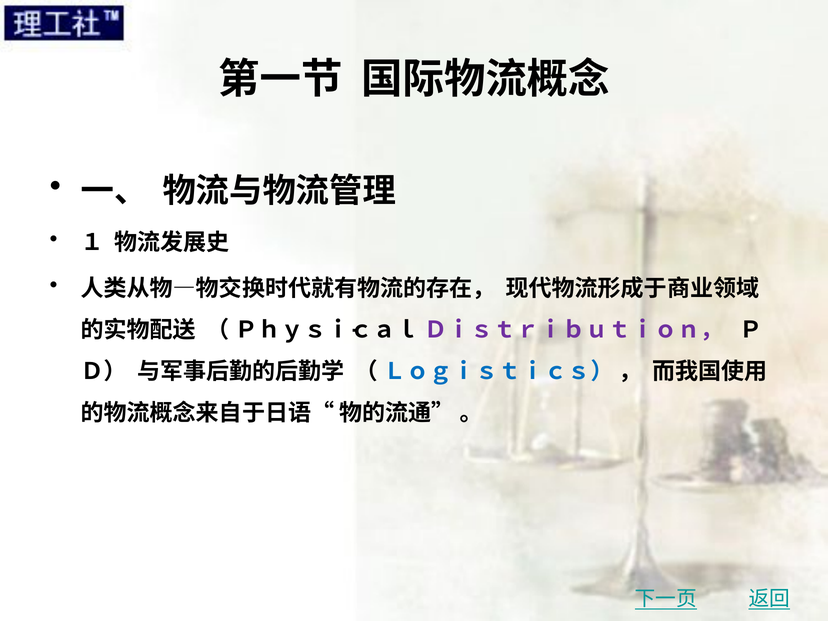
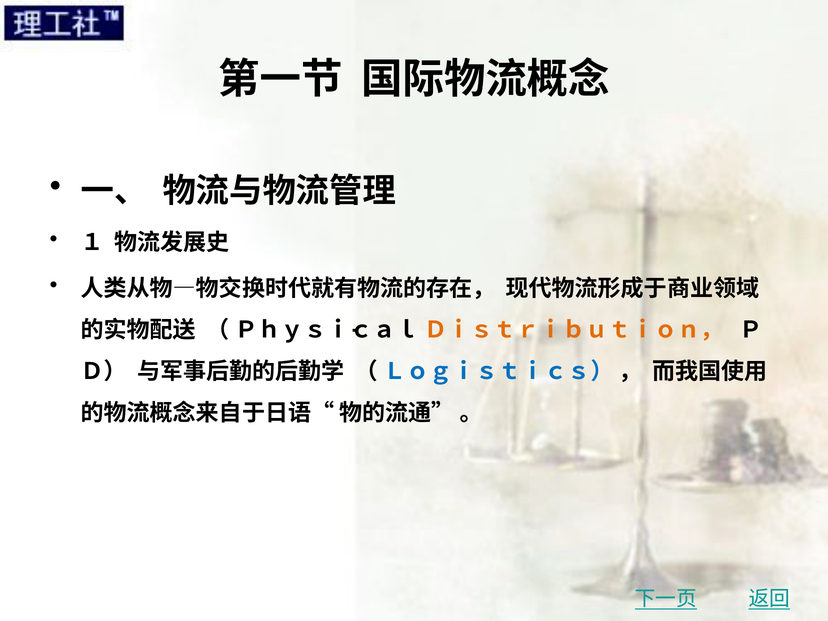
Ｄｉｓｔｒｉｂｕｔｉｏｎ， colour: purple -> orange (574, 330)
